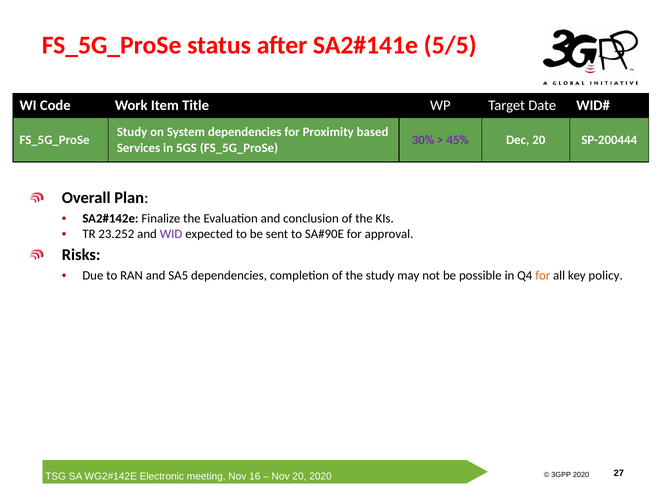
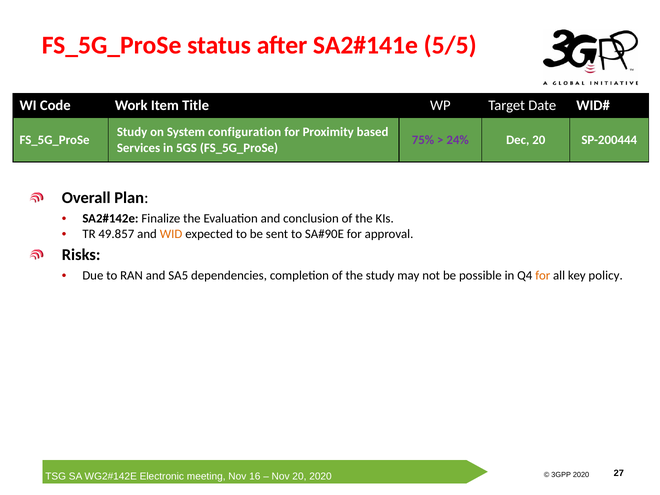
System dependencies: dependencies -> configuration (245, 132)
30%: 30% -> 75% (423, 140)
45%: 45% -> 24% (458, 140)
23.252: 23.252 -> 49.857 (116, 234)
WID colour: purple -> orange (171, 234)
